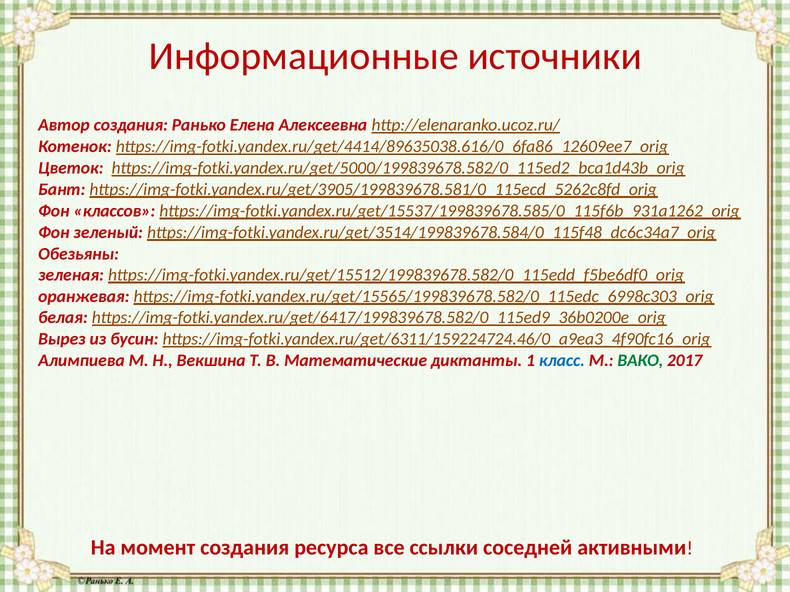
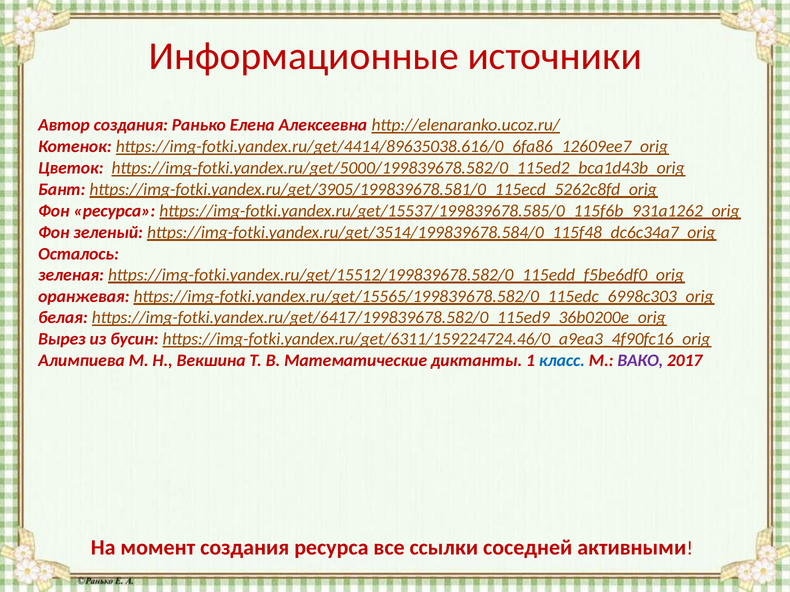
Фон классов: классов -> ресурса (114, 211)
Обезьяны: Обезьяны -> Осталось (79, 254)
ВАКО colour: green -> purple (640, 361)
